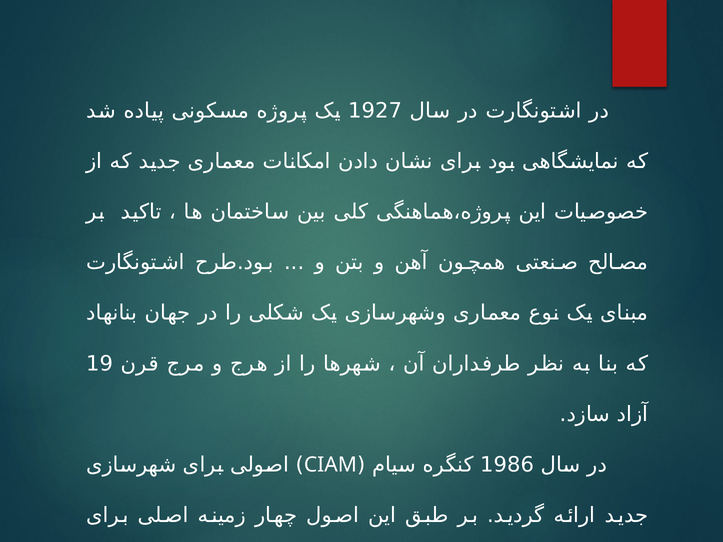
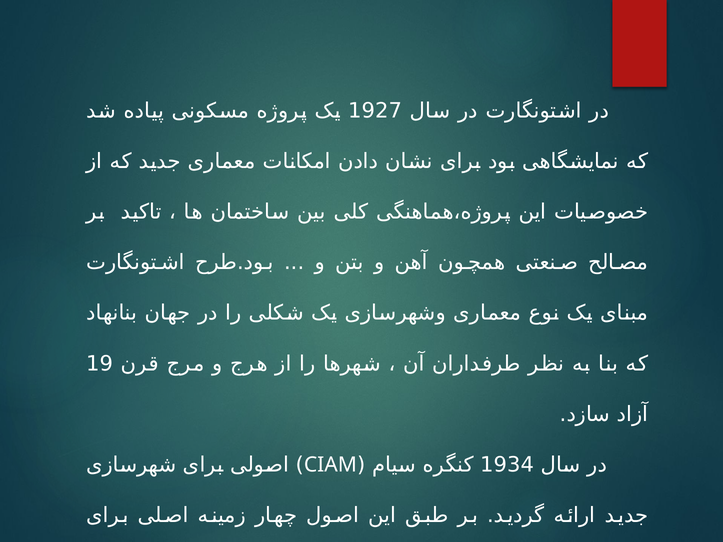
1986: 1986 -> 1934 (507, 465)
